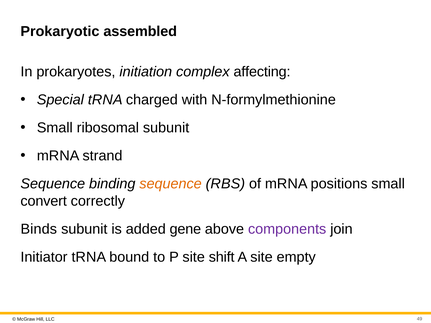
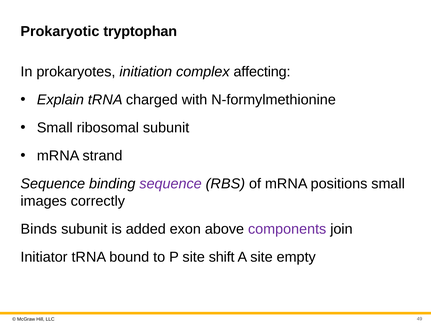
assembled: assembled -> tryptophan (140, 31)
Special: Special -> Explain (60, 100)
sequence colour: orange -> purple (171, 184)
convert: convert -> images (44, 201)
gene: gene -> exon (185, 229)
